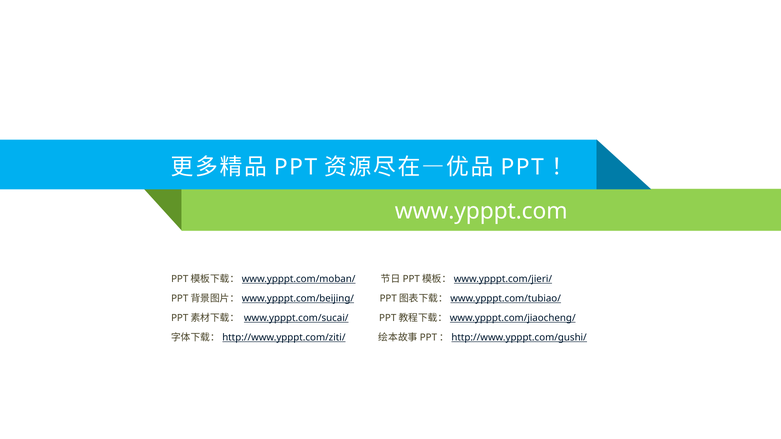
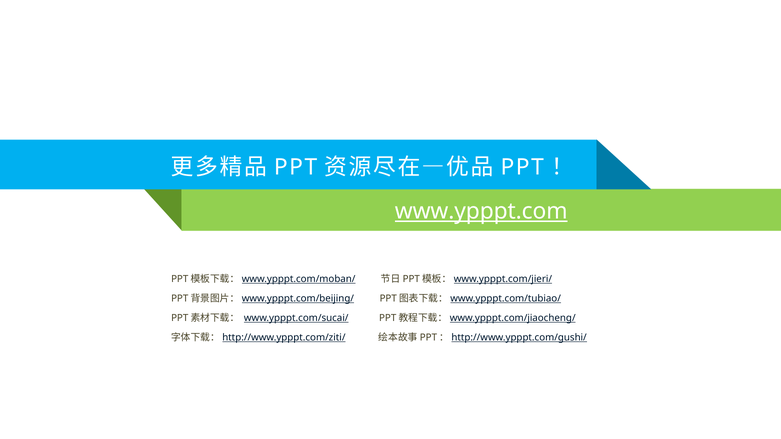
www.ypppt.com underline: none -> present (481, 212)
